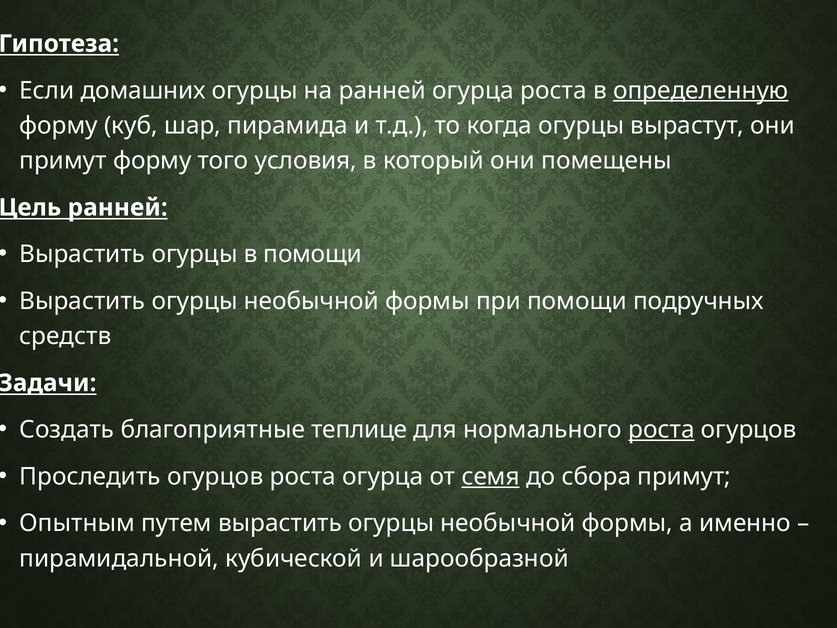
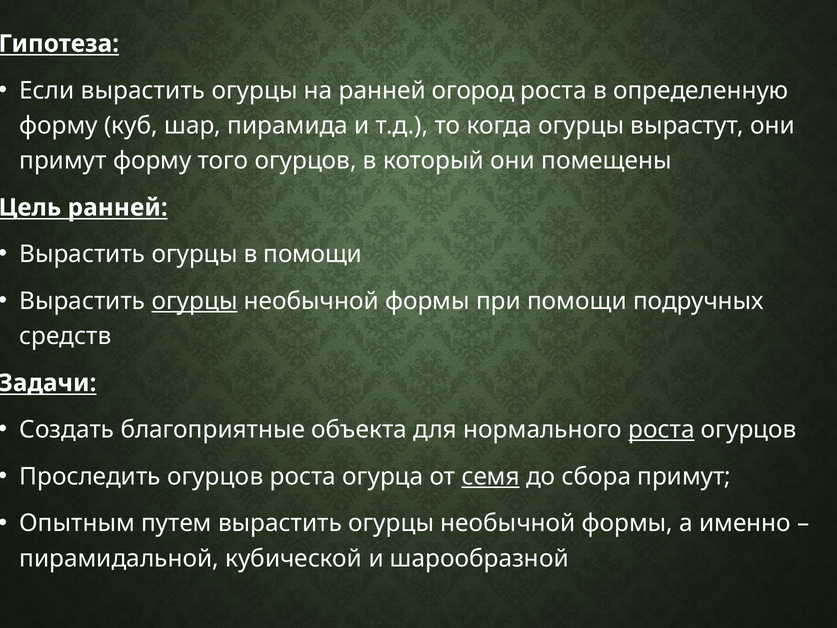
Если домашних: домашних -> вырастить (143, 90)
ранней огурца: огурца -> огород (473, 90)
определенную underline: present -> none (701, 90)
того условия: условия -> огурцов (306, 161)
огурцы underline: none -> present (195, 301)
теплице: теплице -> объекта (359, 430)
